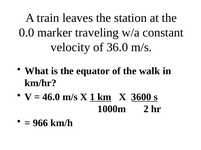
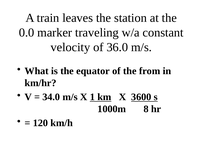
walk: walk -> from (150, 71)
46.0: 46.0 -> 34.0 (51, 98)
2: 2 -> 8 (146, 110)
966: 966 -> 120 (40, 124)
